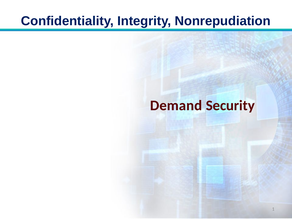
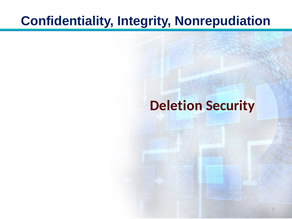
Demand: Demand -> Deletion (176, 105)
